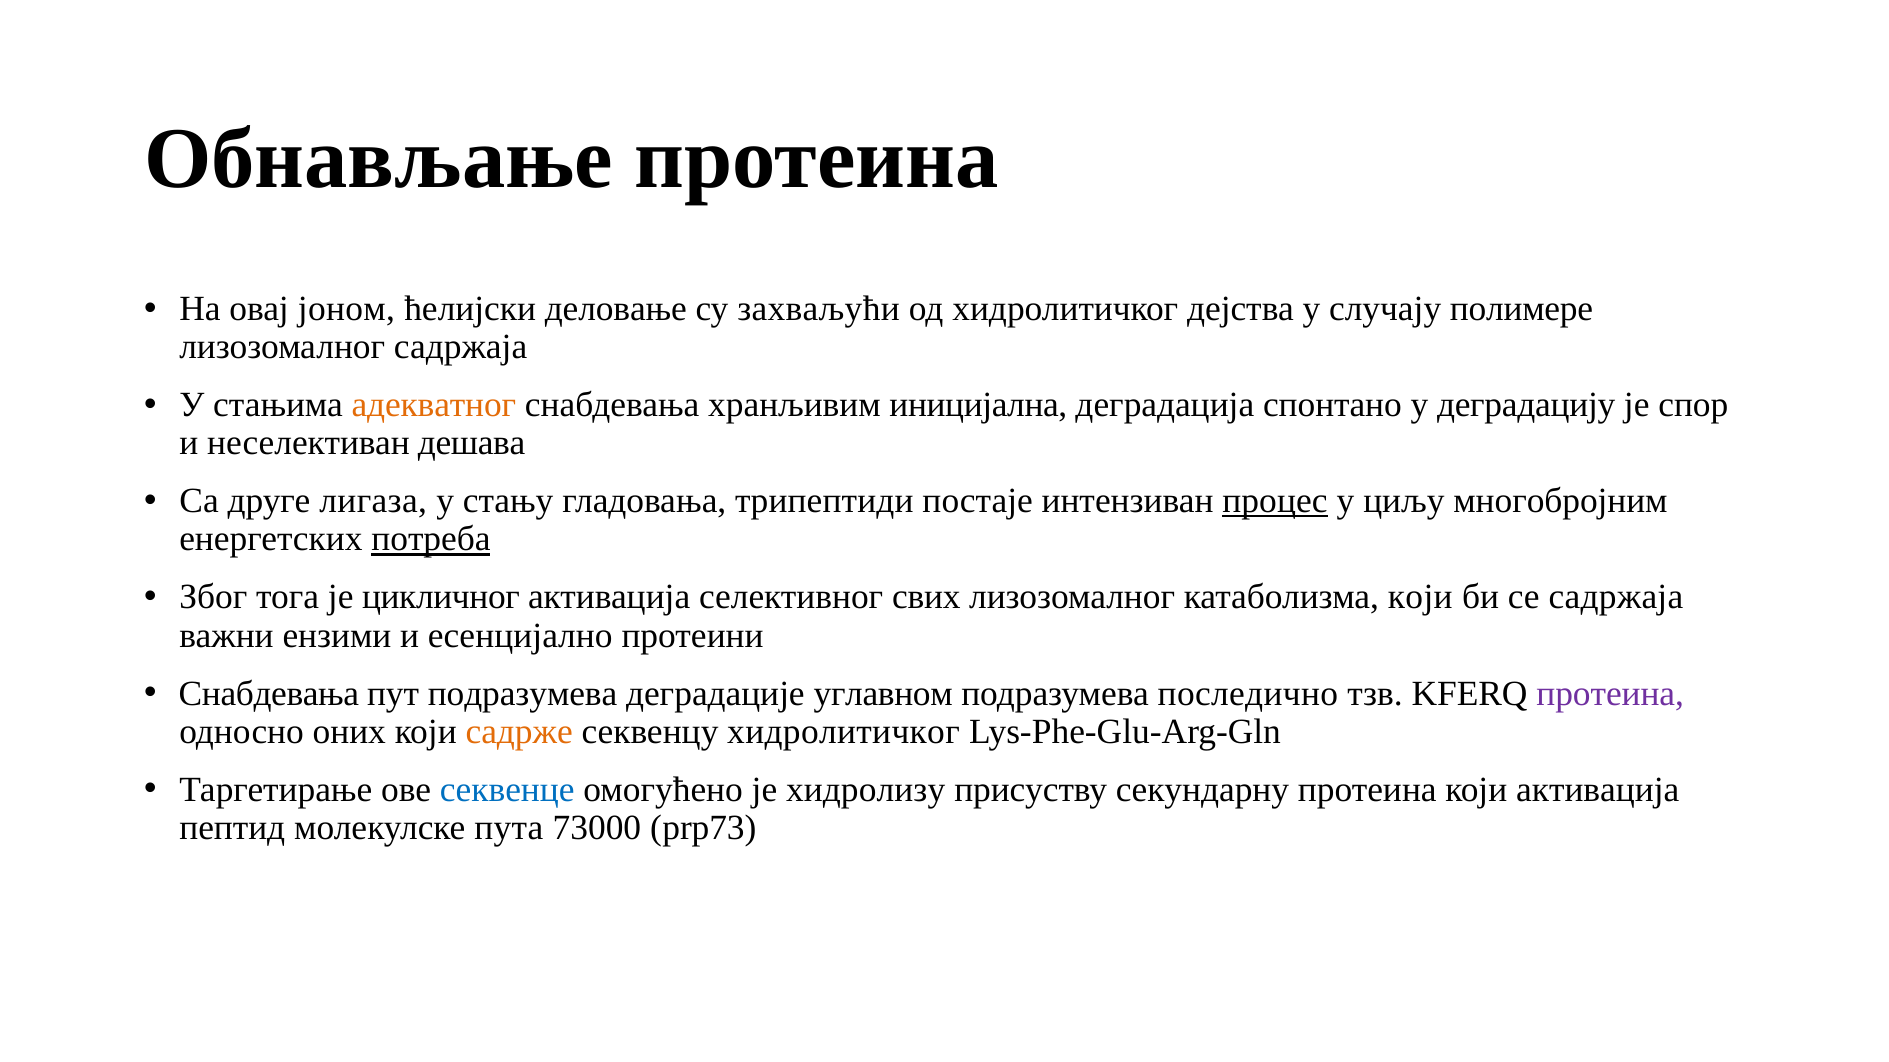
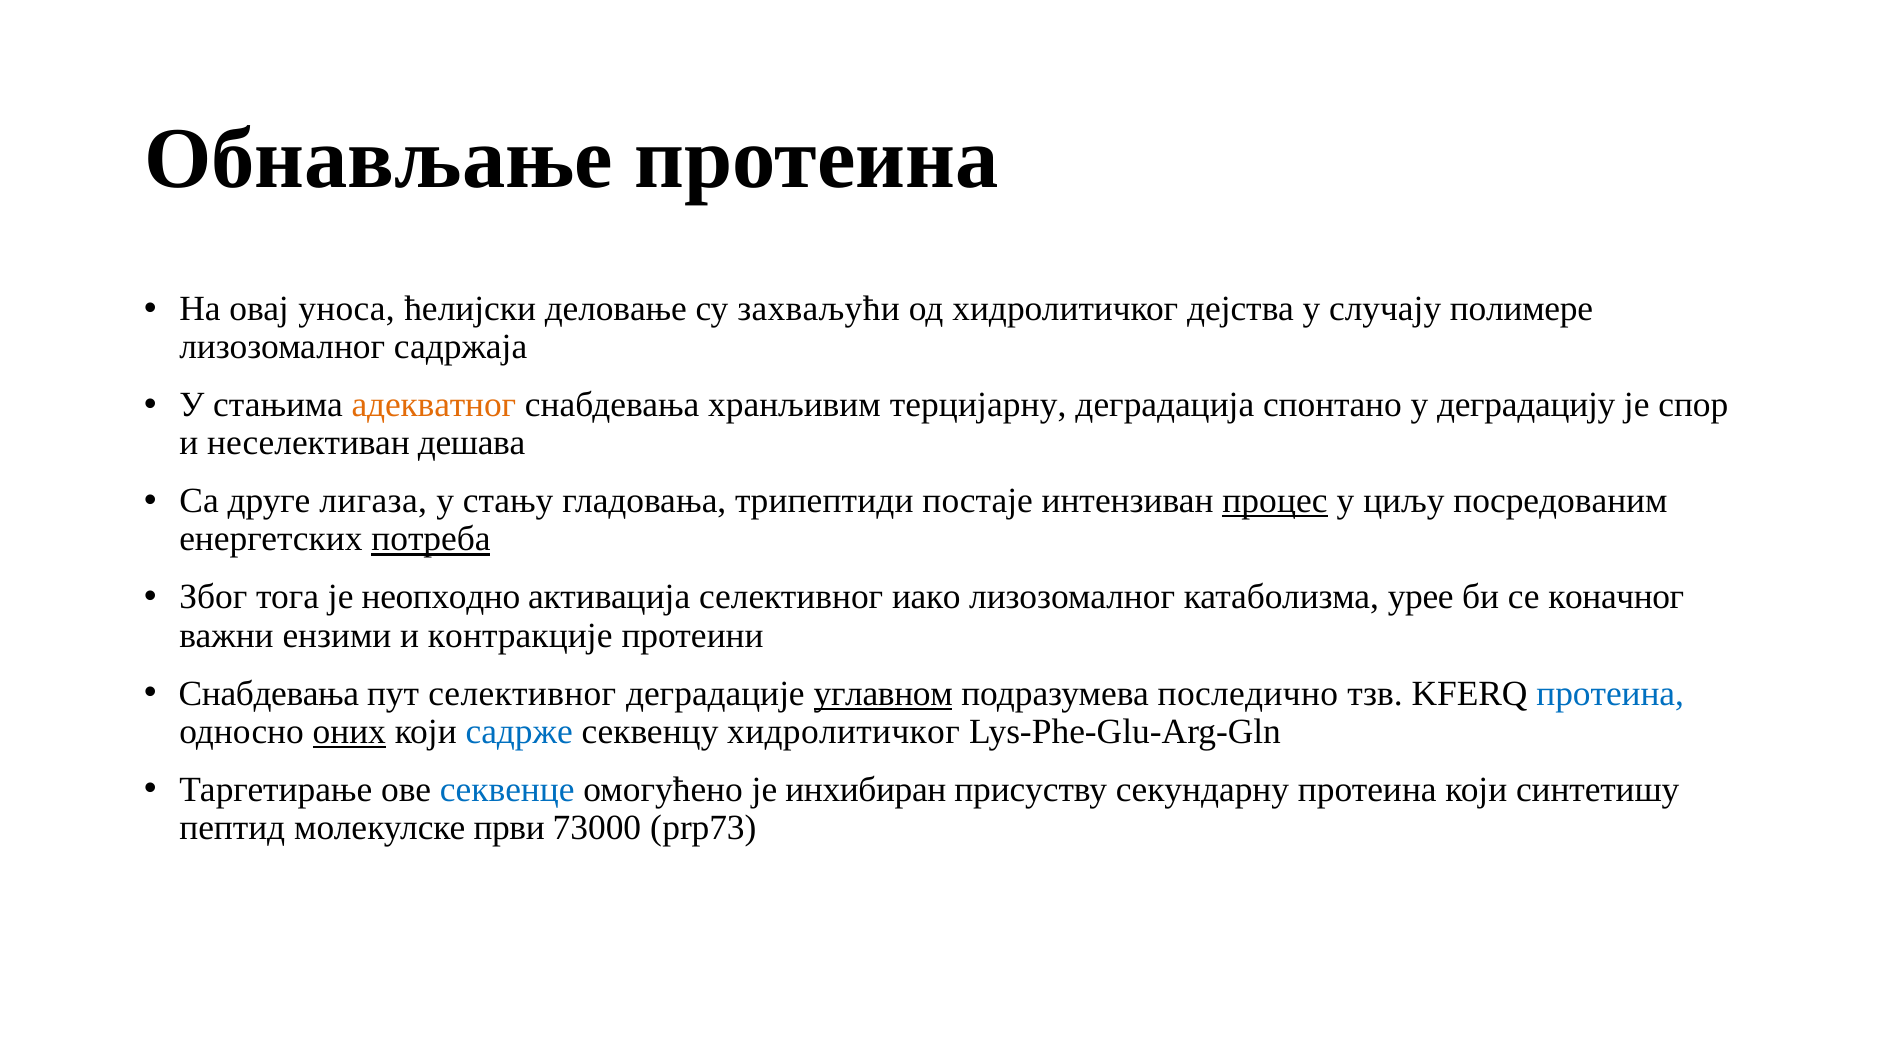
јоном: јоном -> уноса (346, 309)
иницијална: иницијална -> терцијарну (978, 405)
многобројним: многобројним -> посредованим (1560, 501)
цикличног: цикличног -> неопходно (441, 598)
свих: свих -> иако (926, 598)
катаболизма који: који -> урее (1421, 598)
се садржаја: садржаја -> коначног (1616, 598)
есенцијално: есенцијално -> контракције (520, 636)
пут подразумева: подразумева -> селективног (522, 694)
углавном underline: none -> present (883, 694)
протеина colour: purple -> blue (1610, 694)
оних underline: none -> present (349, 732)
садрже colour: orange -> blue (519, 732)
хидролизу: хидролизу -> инхибиран (866, 790)
који активација: активација -> синтетишу (1598, 790)
пута: пута -> први (509, 828)
